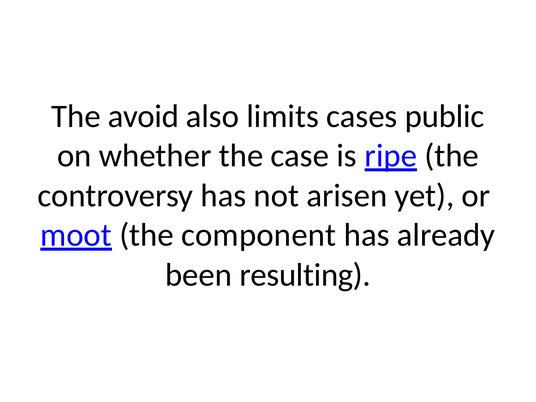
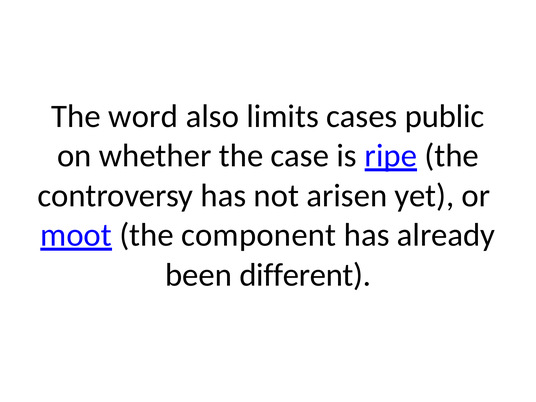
avoid: avoid -> word (143, 116)
resulting: resulting -> different (305, 275)
